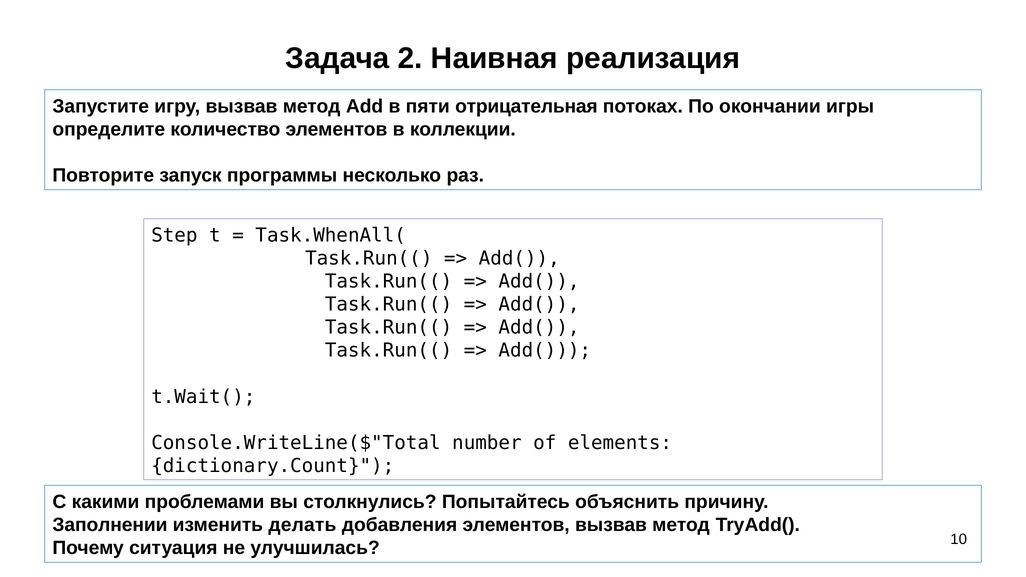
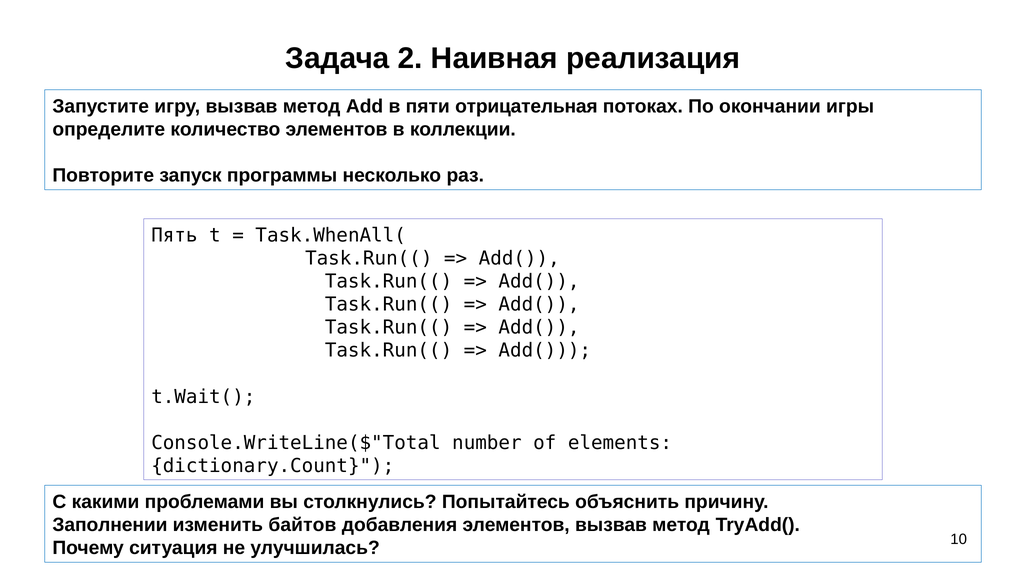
Step: Step -> Пять (174, 235)
делать: делать -> байтов (302, 525)
